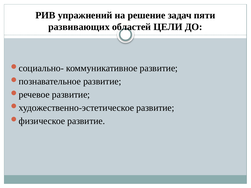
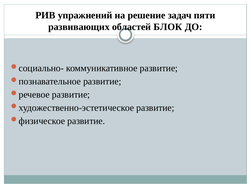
ЦЕЛИ: ЦЕЛИ -> БЛОК (168, 27)
